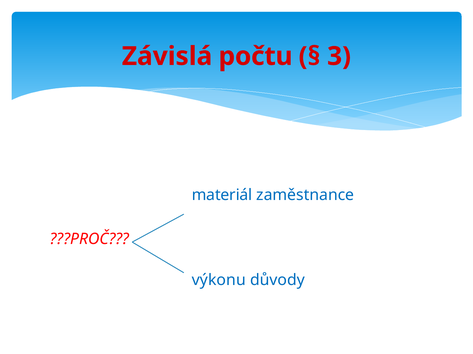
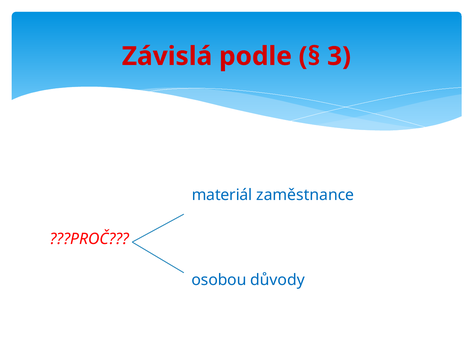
počtu: počtu -> podle (255, 56)
výkonu: výkonu -> osobou (219, 281)
